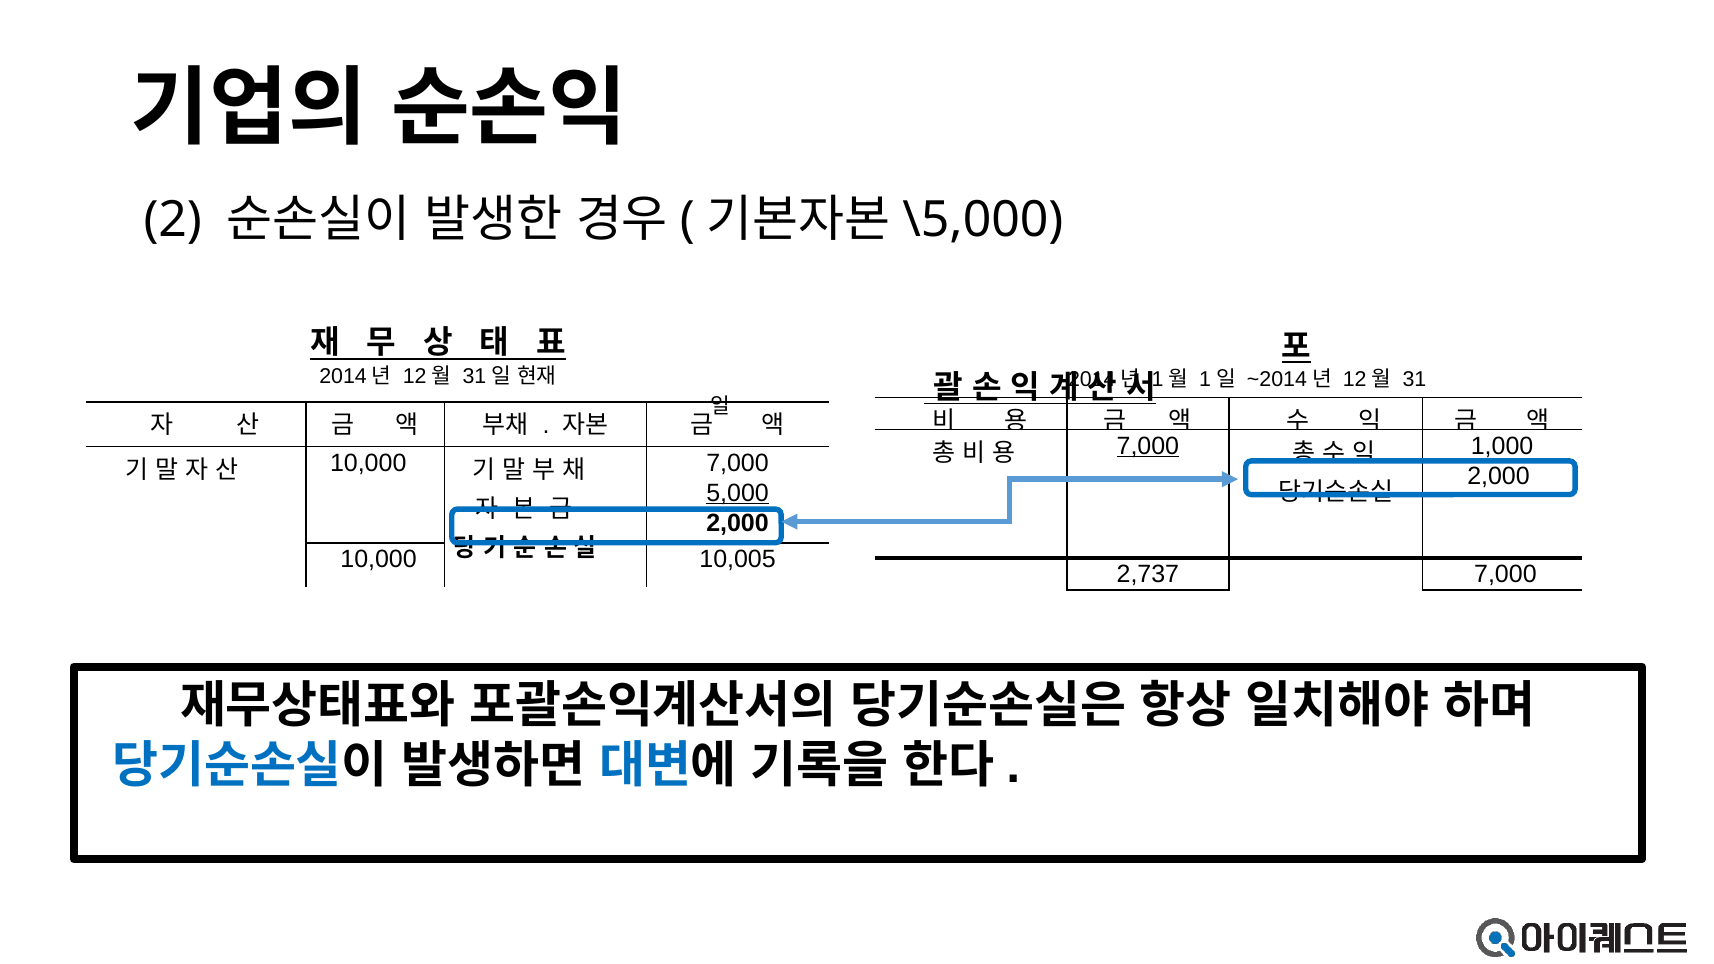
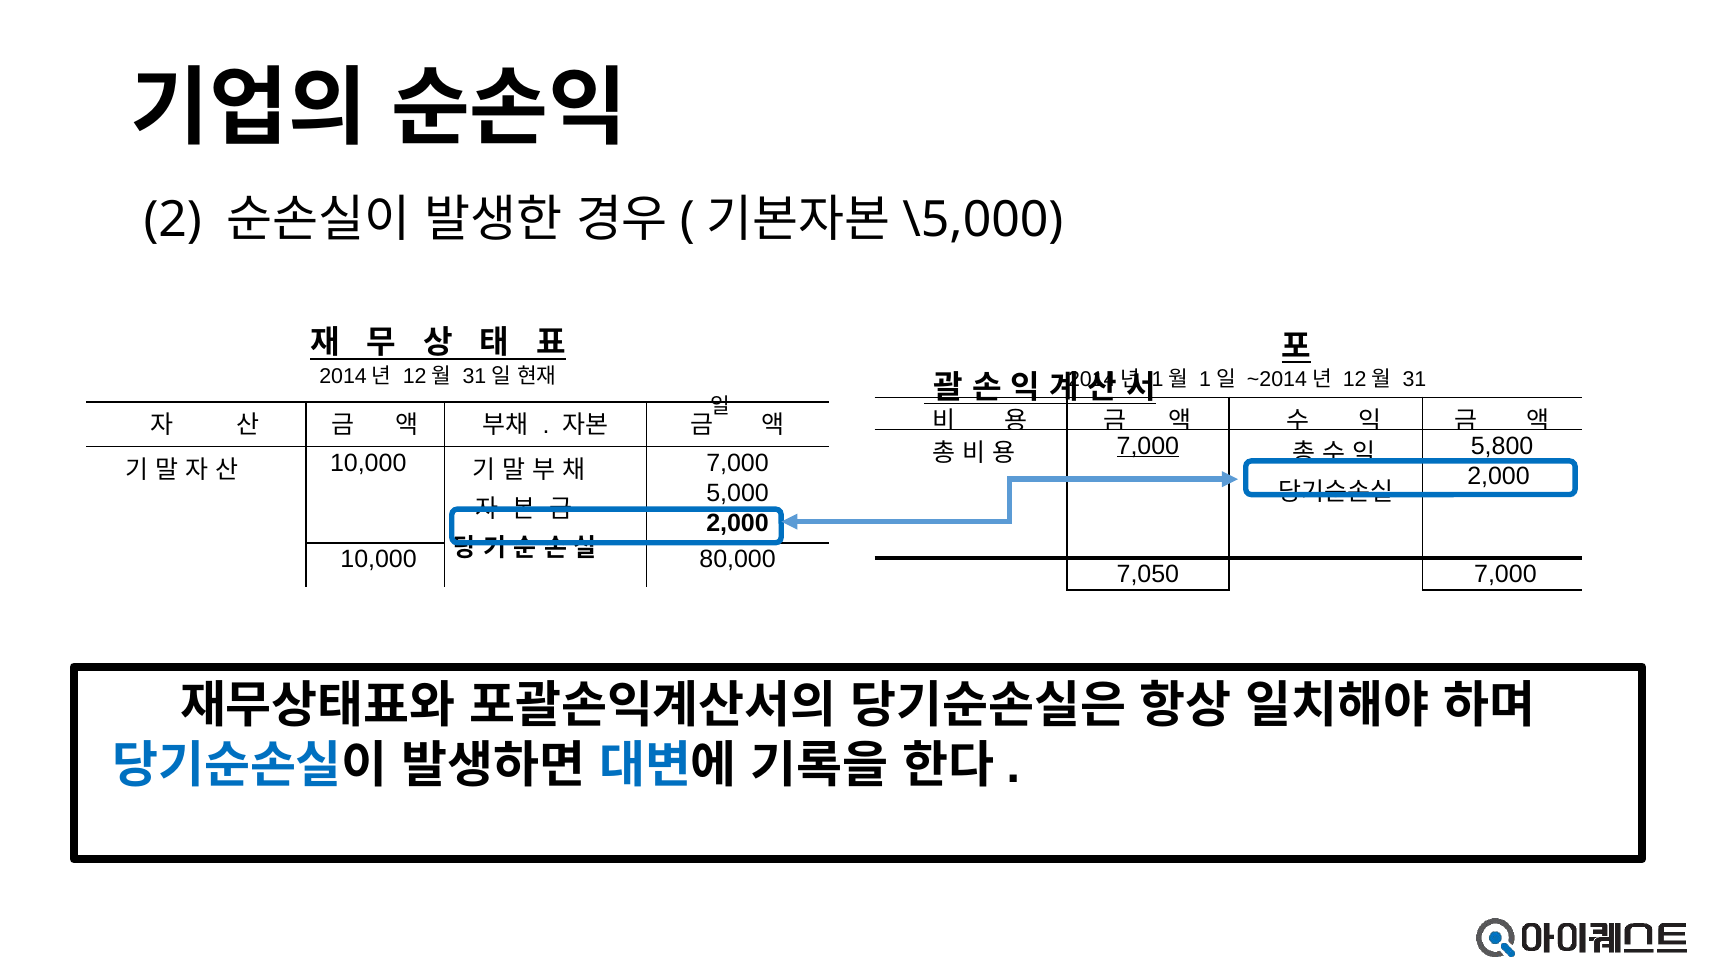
1,000: 1,000 -> 5,800 (1502, 446)
5,000 underline: present -> none (738, 493)
10,005: 10,005 -> 80,000 (738, 559)
2,737: 2,737 -> 7,050 (1148, 574)
